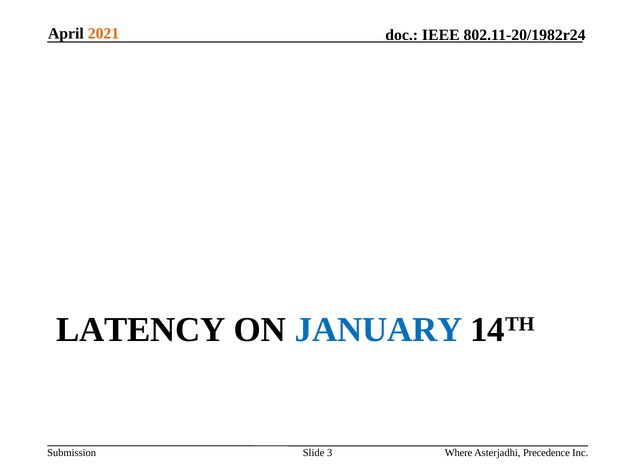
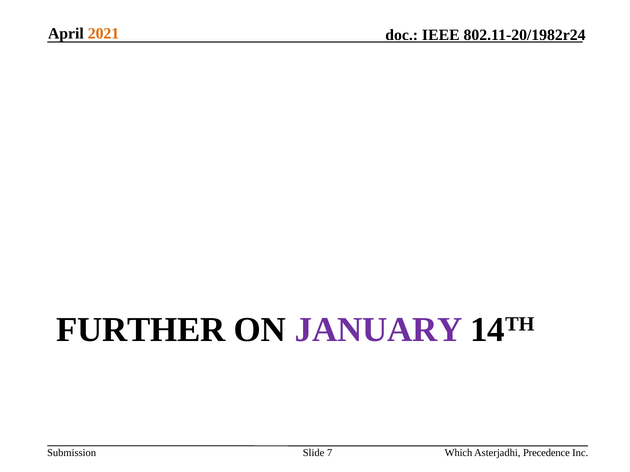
LATENCY: LATENCY -> FURTHER (141, 330)
JANUARY colour: blue -> purple (379, 330)
3: 3 -> 7 (330, 453)
Where: Where -> Which (459, 453)
